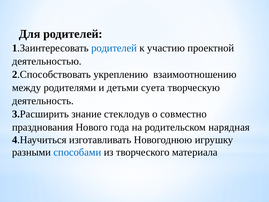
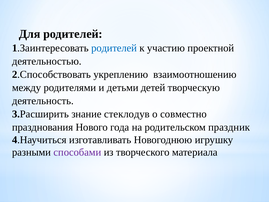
суета: суета -> детей (153, 87)
нарядная: нарядная -> праздник (229, 127)
способами colour: blue -> purple (77, 152)
